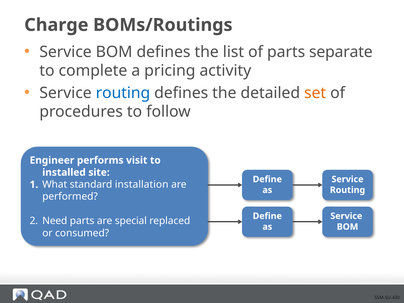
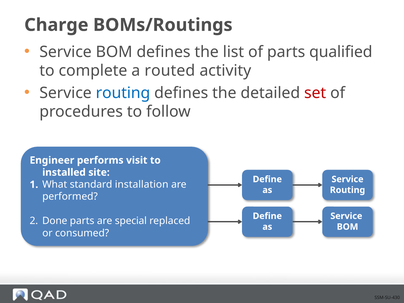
separate: separate -> qualified (341, 52)
pricing: pricing -> routed (170, 71)
set colour: orange -> red (315, 93)
Need: Need -> Done (55, 221)
